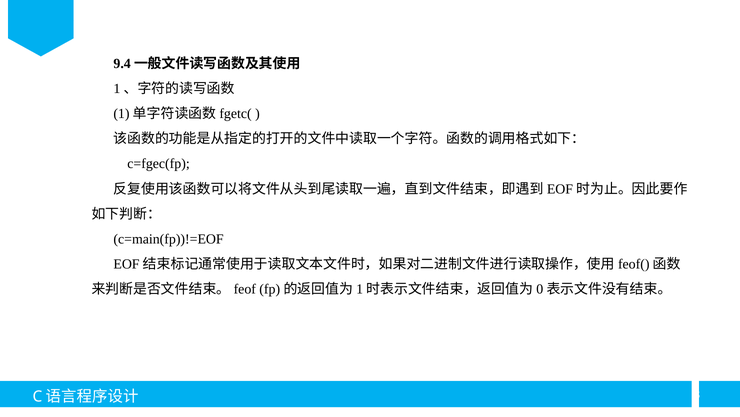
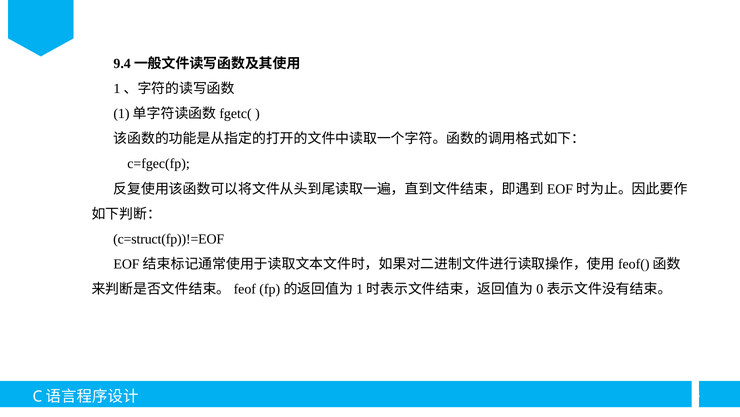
c=main(fp))!=EOF: c=main(fp))!=EOF -> c=struct(fp))!=EOF (169, 239)
